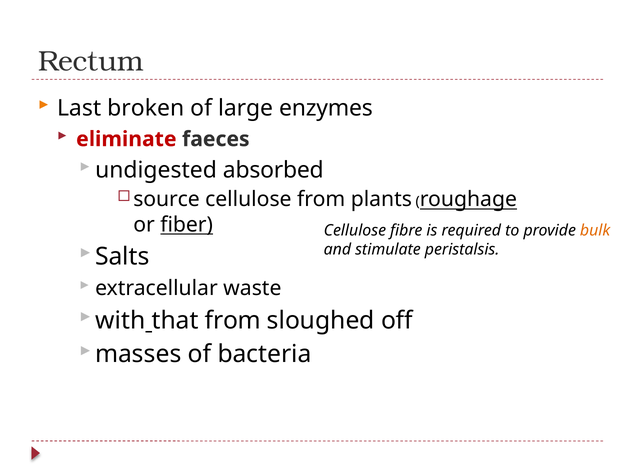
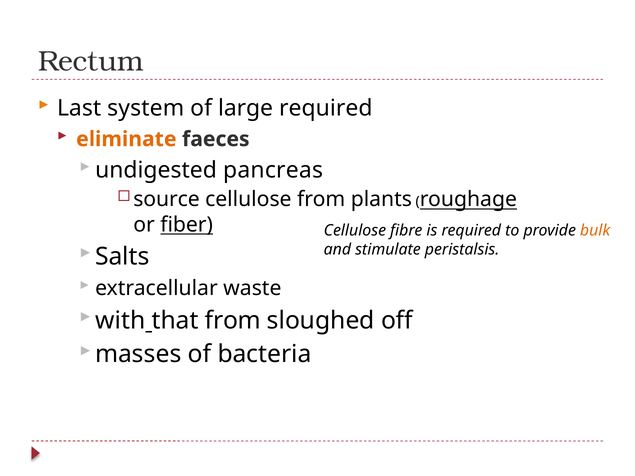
broken: broken -> system (146, 108)
large enzymes: enzymes -> required (326, 108)
eliminate colour: red -> orange (126, 139)
absorbed: absorbed -> pancreas (273, 170)
